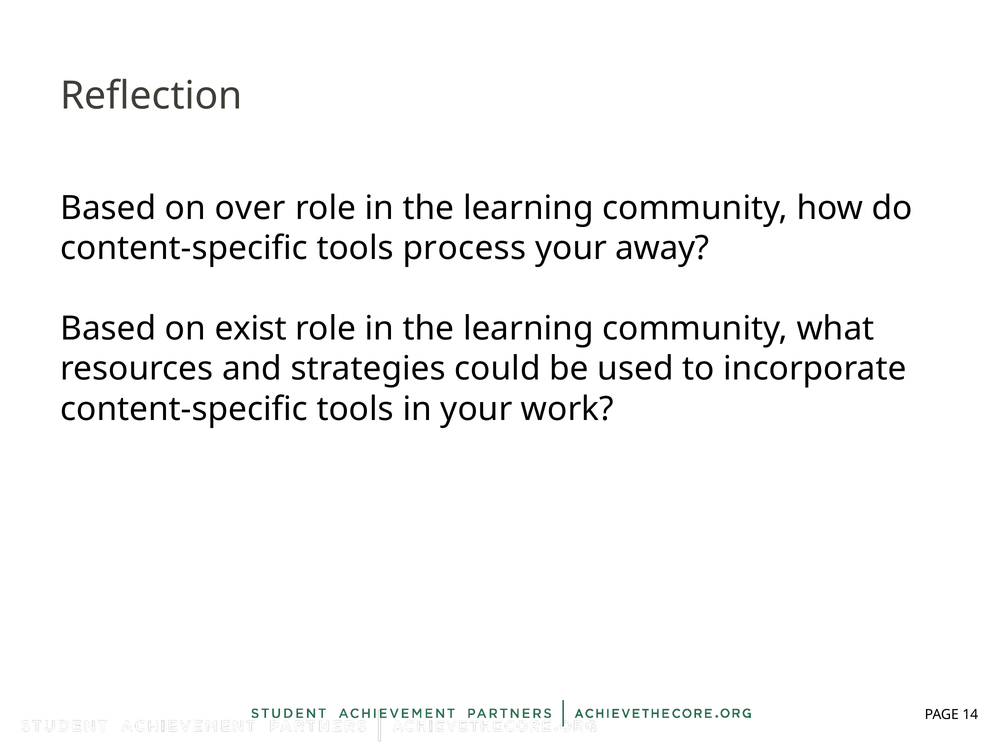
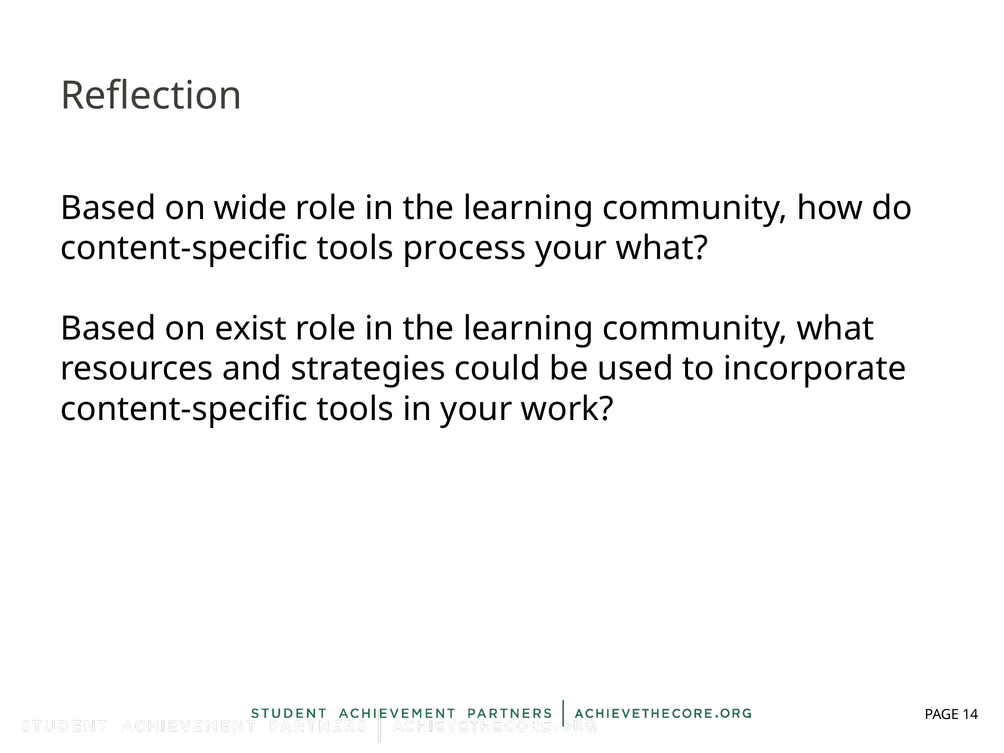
over: over -> wide (251, 208)
your away: away -> what (662, 248)
